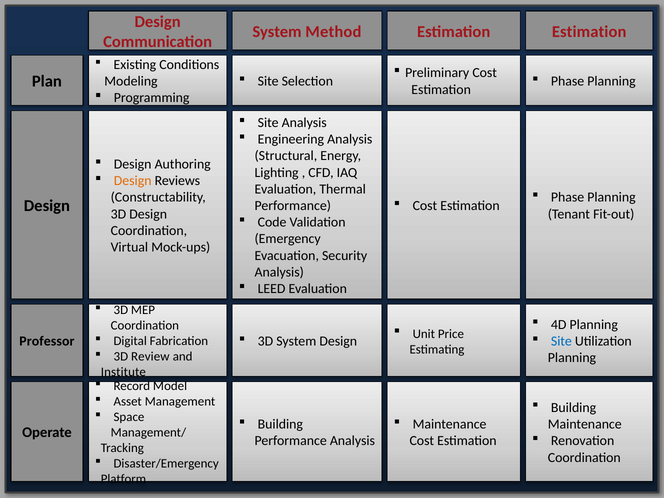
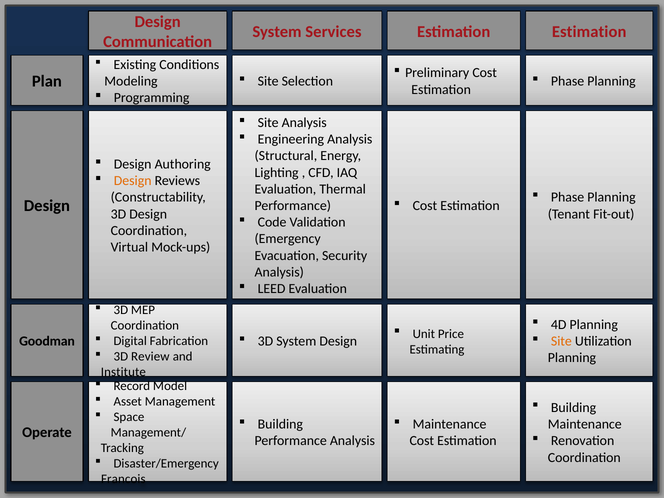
Method: Method -> Services (333, 32)
Site colour: blue -> orange (561, 341)
Professor: Professor -> Goodman (47, 341)
Platform: Platform -> Francois (123, 479)
